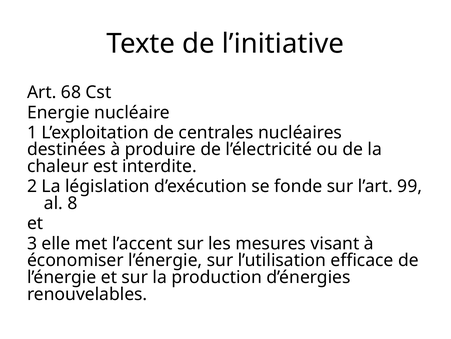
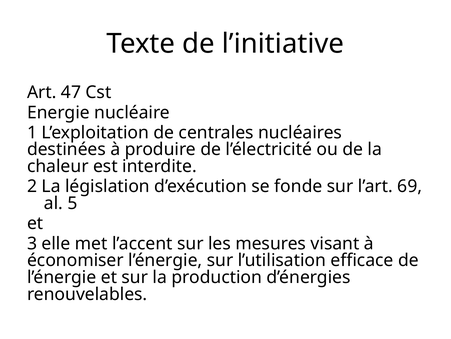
68: 68 -> 47 (71, 92)
99: 99 -> 69 (410, 186)
8: 8 -> 5 (73, 203)
